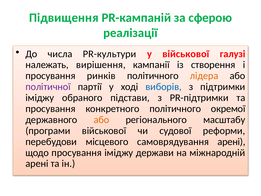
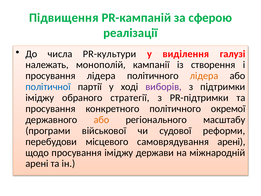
у військової: військової -> виділення (186, 54)
вирішення: вирішення -> монополій (101, 65)
просування ринків: ринків -> лідера (101, 76)
політичної colour: purple -> blue (48, 87)
виборів colour: blue -> purple (164, 87)
підстави: підстави -> стратегії (130, 98)
